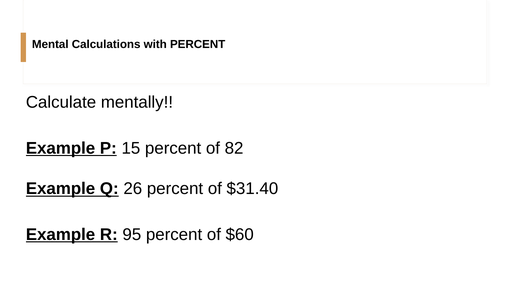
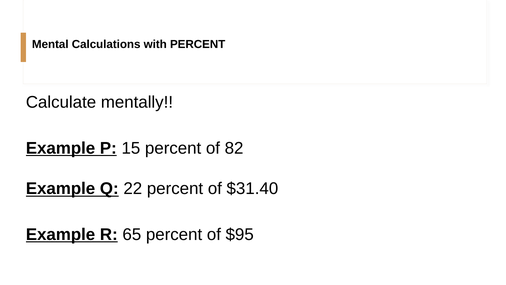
26: 26 -> 22 (133, 188)
95: 95 -> 65 (132, 234)
$60: $60 -> $95 (240, 234)
